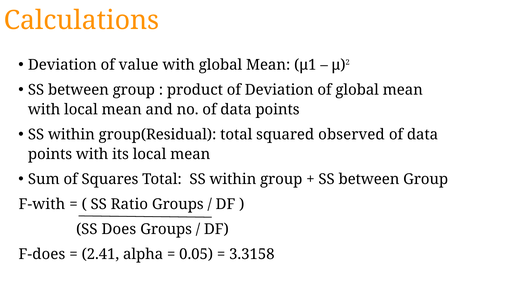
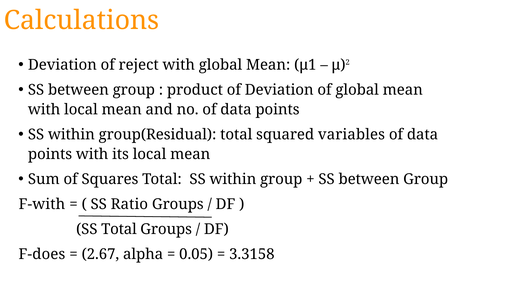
value: value -> reject (139, 65)
observed: observed -> variables (351, 135)
SS Does: Does -> Total (119, 229)
2.41: 2.41 -> 2.67 (100, 254)
